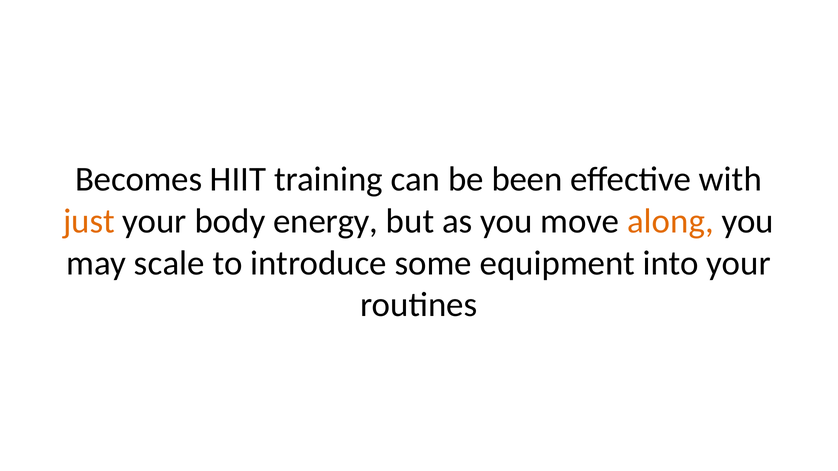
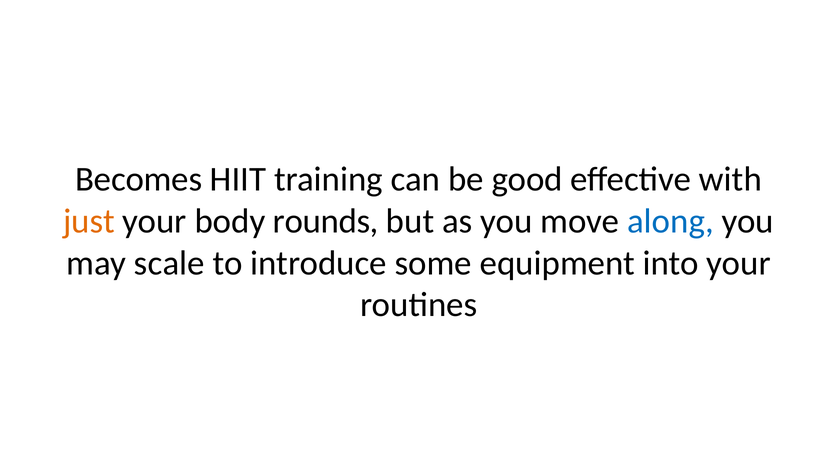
been: been -> good (527, 179)
energy: energy -> rounds (326, 221)
along colour: orange -> blue (670, 221)
